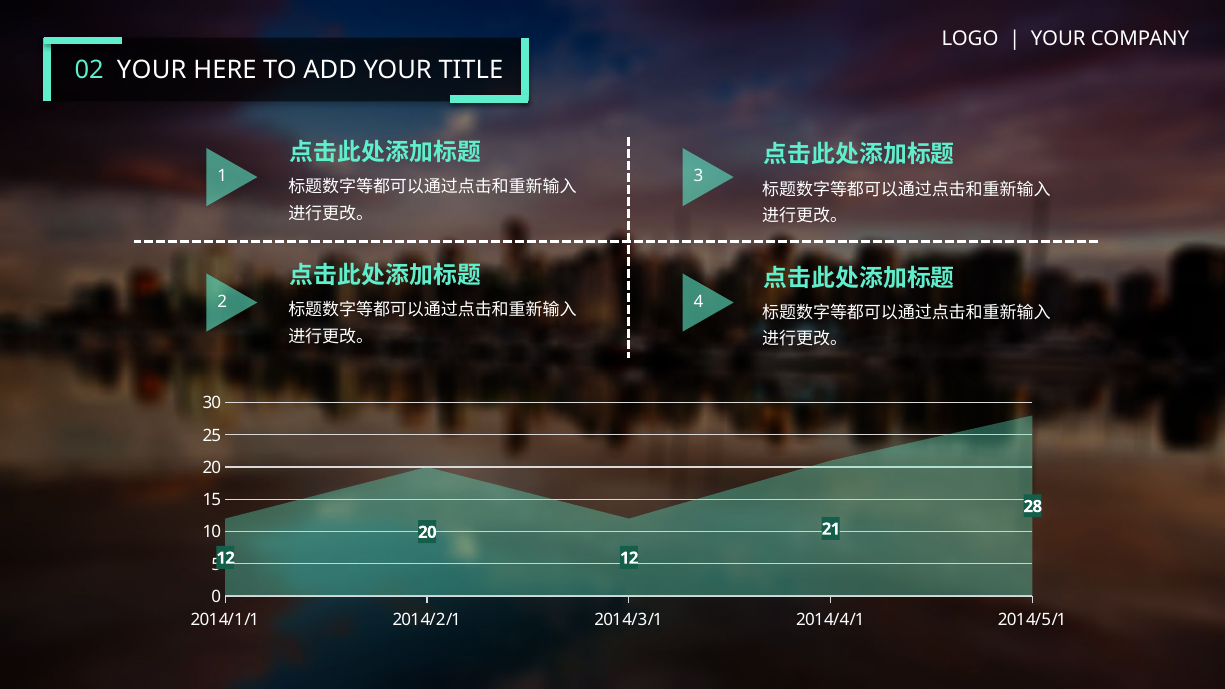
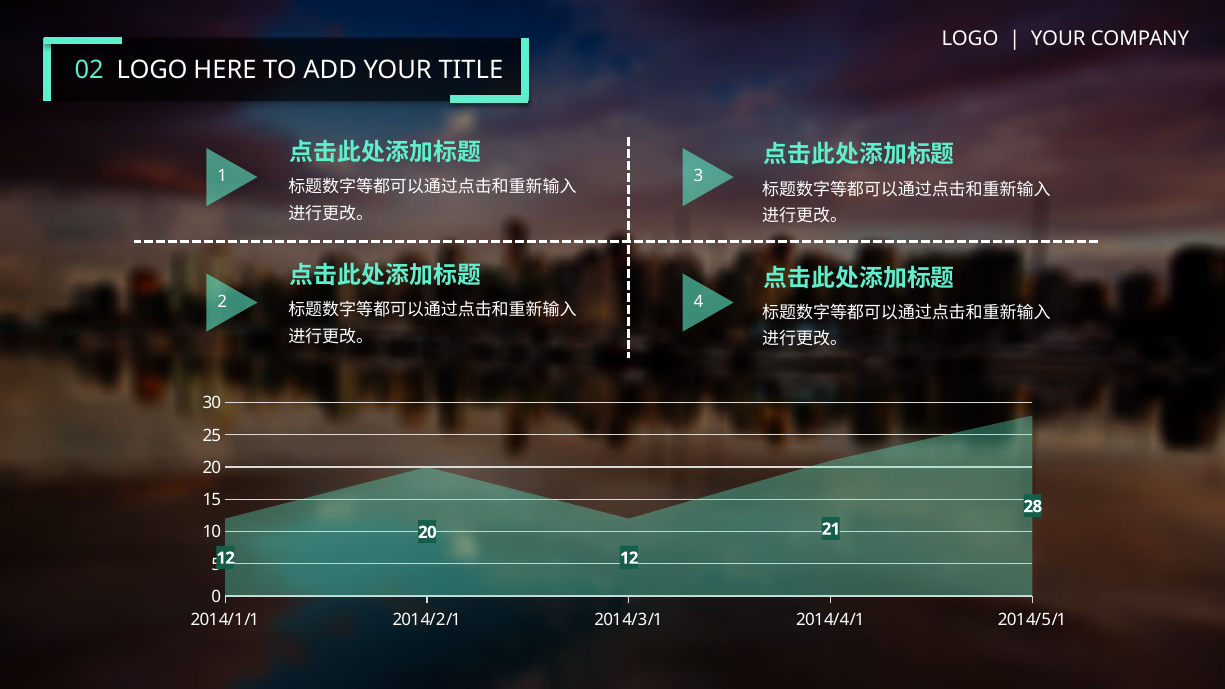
02 YOUR: YOUR -> LOGO (152, 70)
